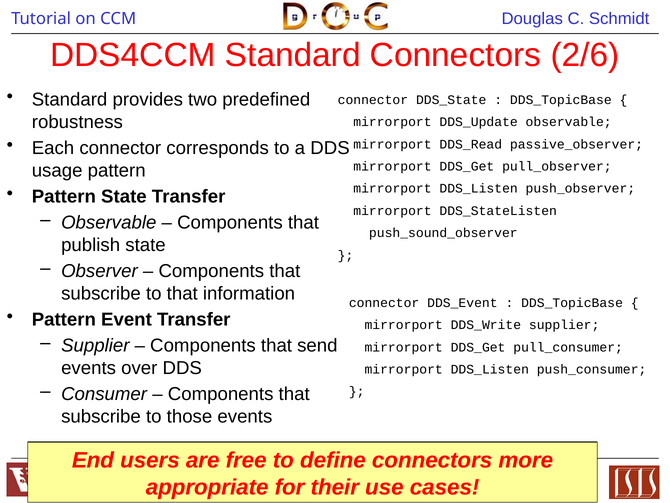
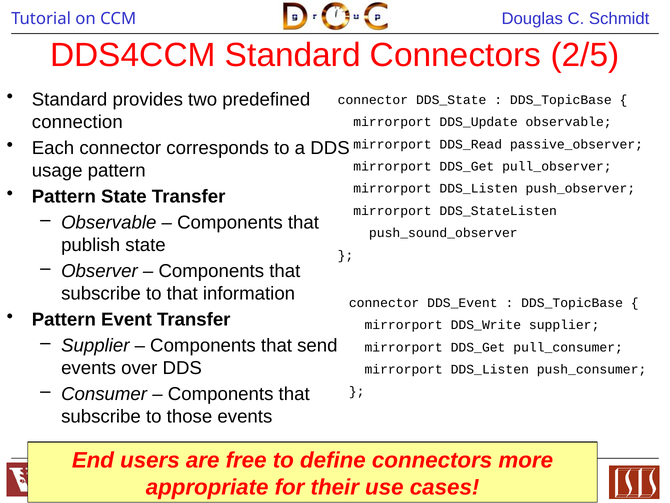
2/6: 2/6 -> 2/5 (585, 55)
robustness: robustness -> connection (77, 122)
